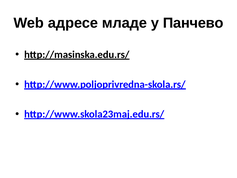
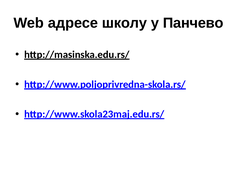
младе: младе -> школу (124, 23)
